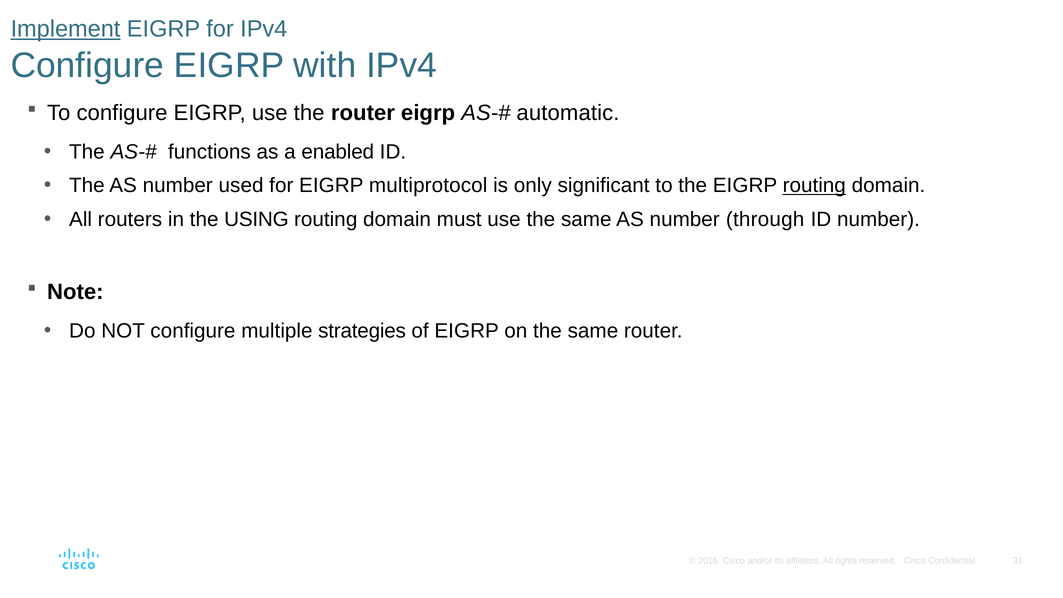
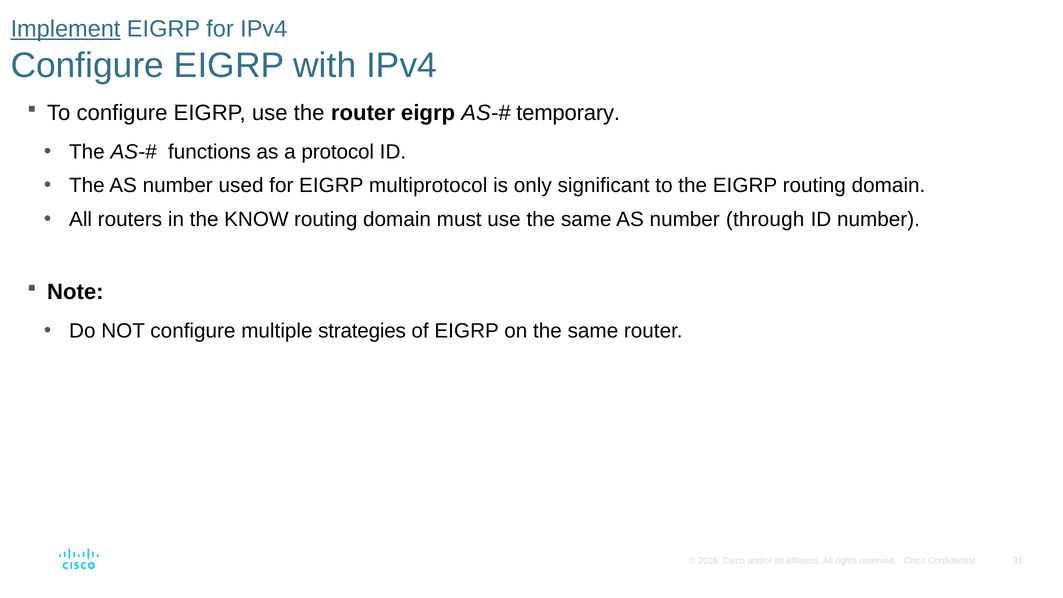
automatic: automatic -> temporary (568, 113)
enabled: enabled -> protocol (338, 152)
routing underline: present -> none (814, 186)
USING: USING -> KNOW (256, 219)
